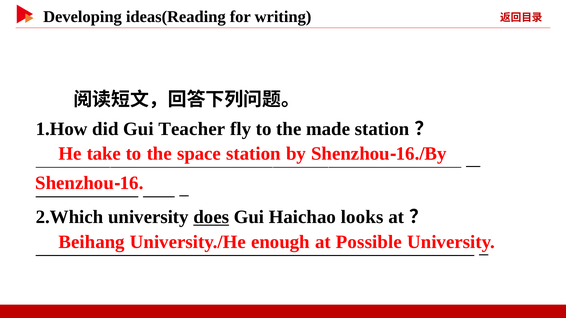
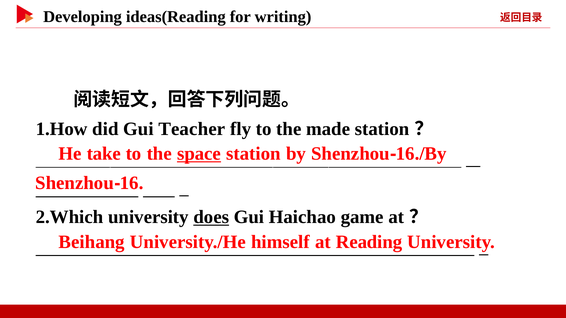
space underline: none -> present (199, 154)
looks: looks -> game (362, 217)
enough: enough -> himself (280, 242)
Possible: Possible -> Reading (369, 242)
